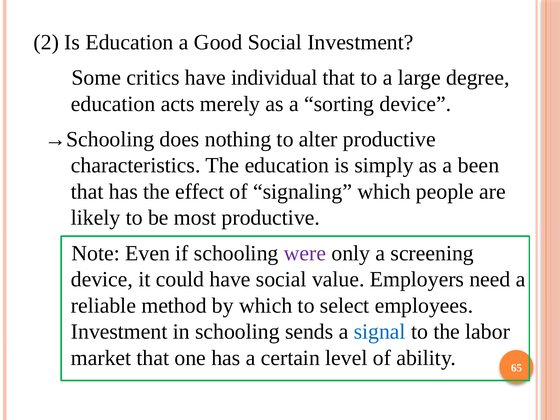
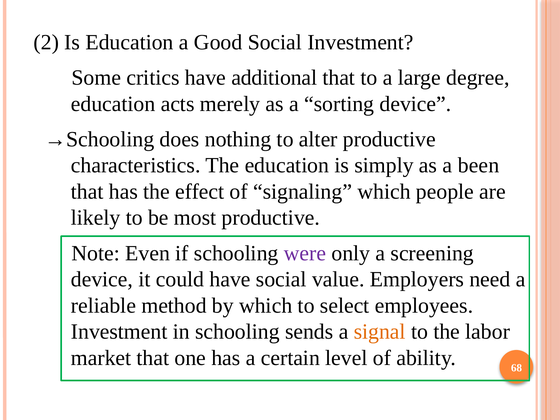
individual: individual -> additional (274, 78)
signal colour: blue -> orange (380, 332)
65: 65 -> 68 (517, 368)
